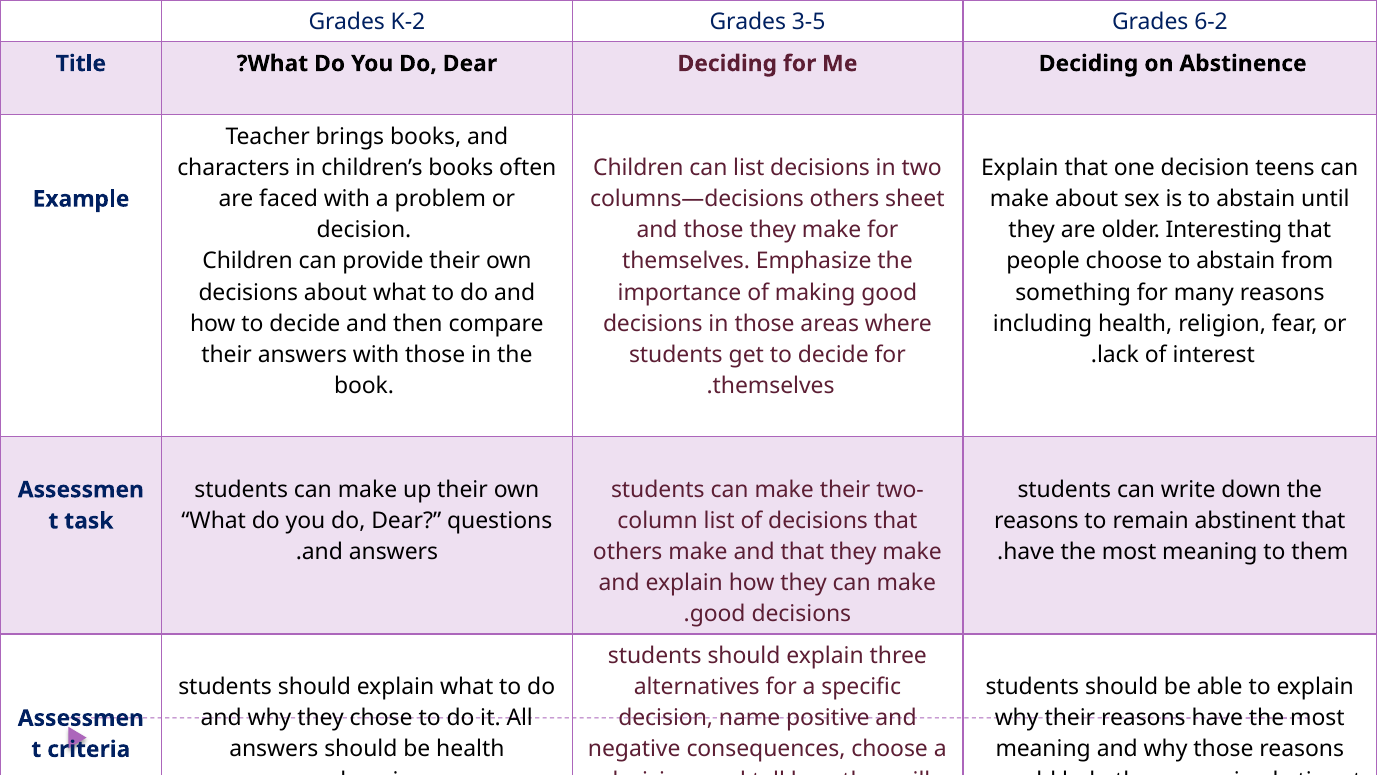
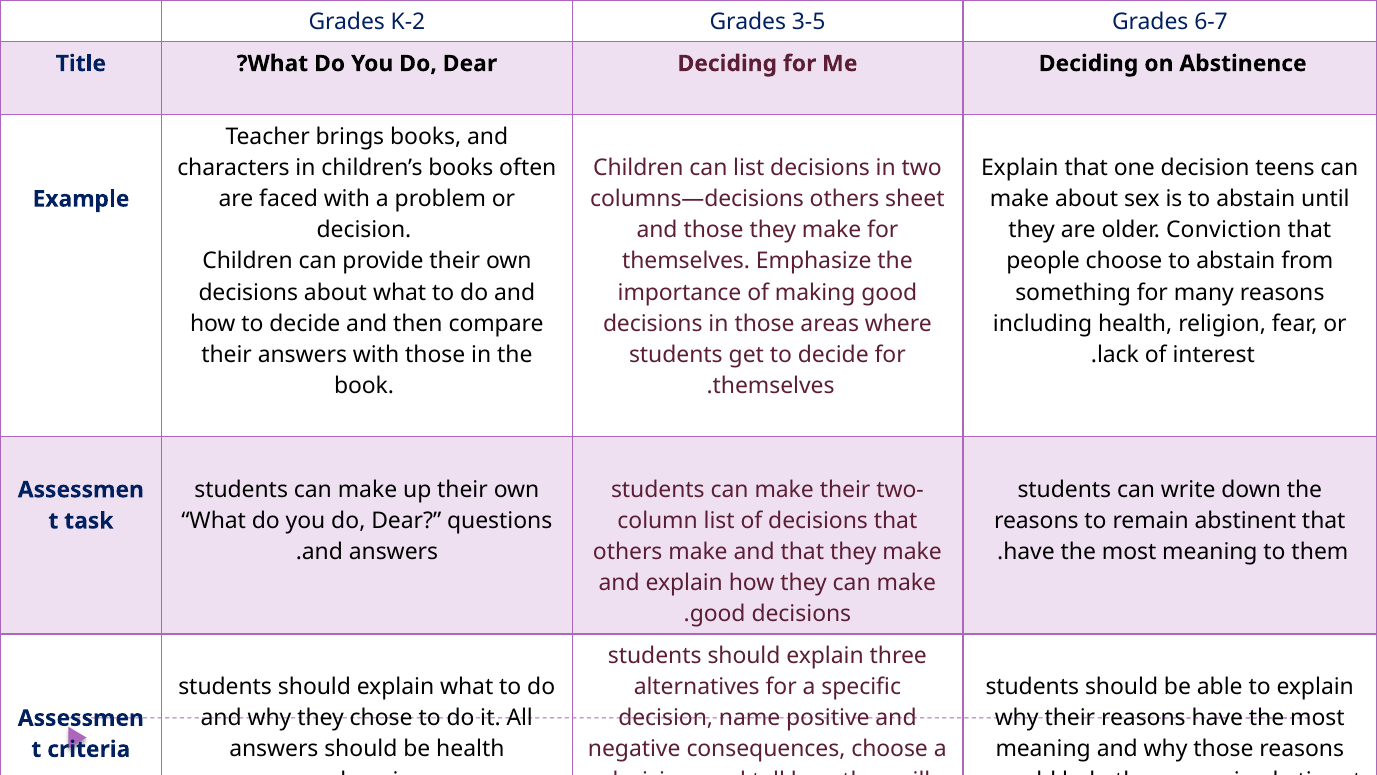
6-2: 6-2 -> 6-7 (1211, 22)
Interesting: Interesting -> Conviction (1224, 230)
